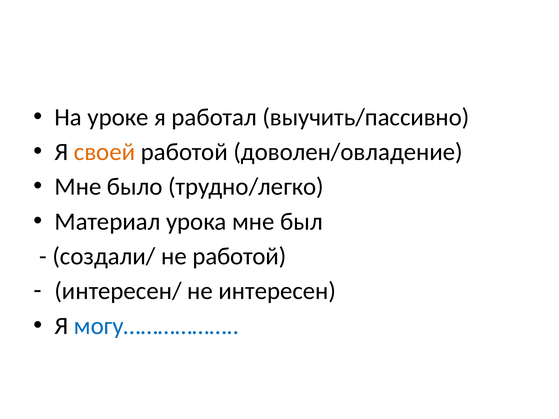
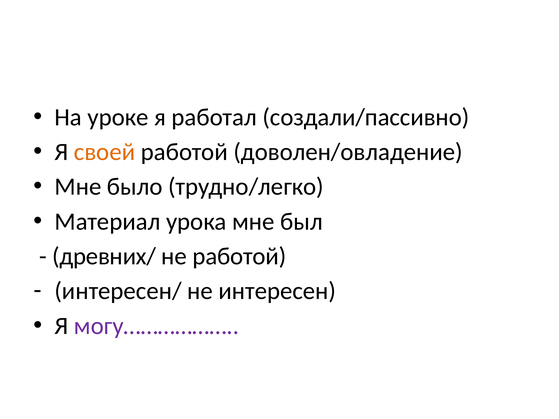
выучить/пассивно: выучить/пассивно -> создали/пассивно (366, 117)
создали/: создали/ -> древних/ (104, 256)
могу……………… colour: blue -> purple (157, 326)
